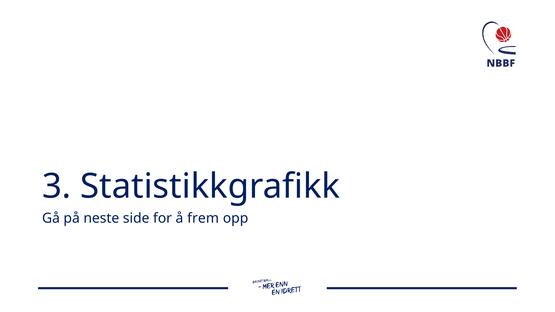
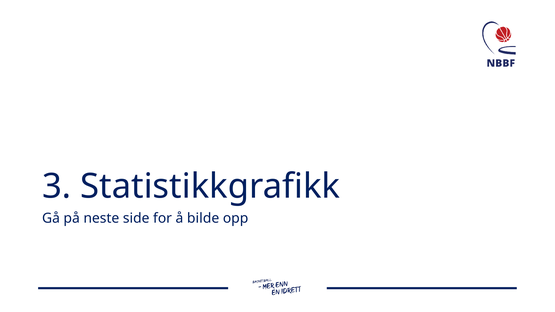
frem: frem -> bilde (203, 218)
